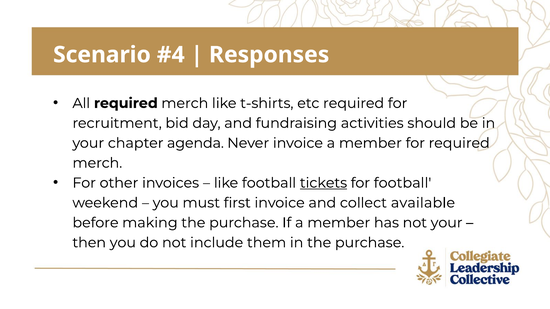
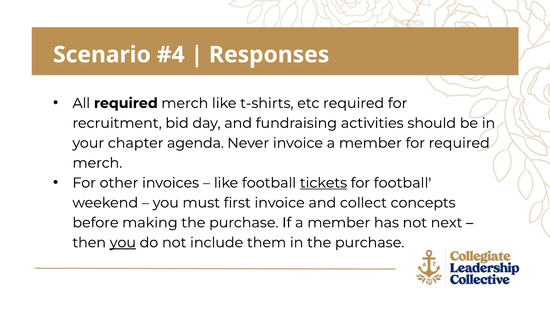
available: available -> concepts (423, 203)
not your: your -> next (447, 223)
you underline: none -> present (123, 243)
